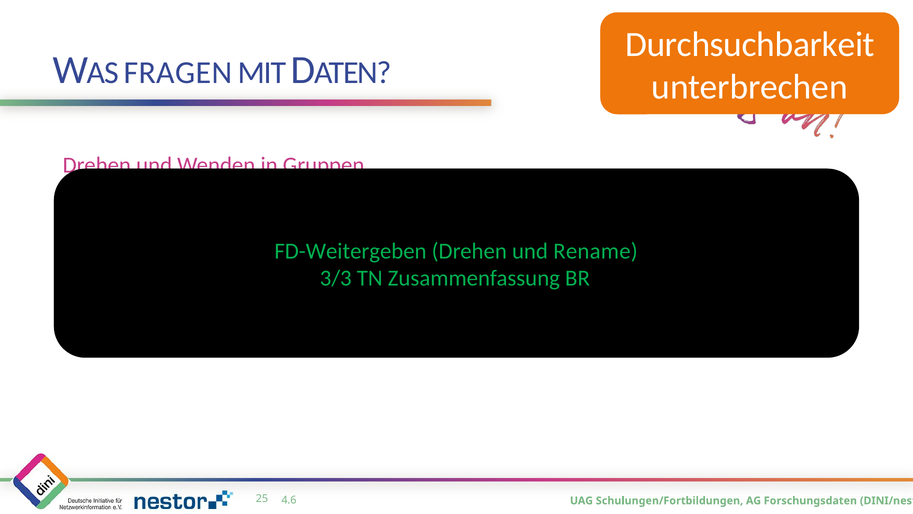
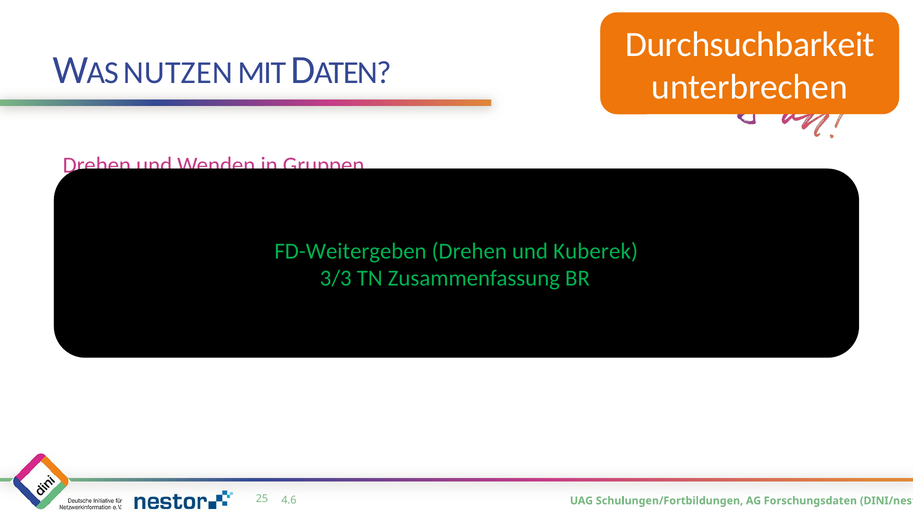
FRAGEN: FRAGEN -> NUTZEN (178, 73)
Rename: Rename -> Kuberek (596, 251)
